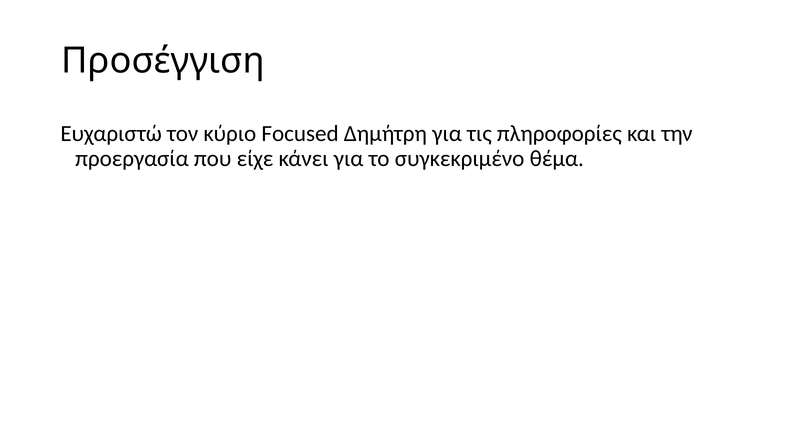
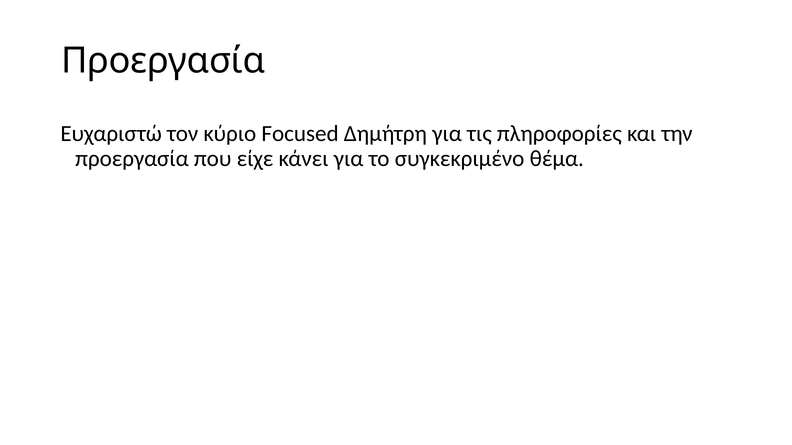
Προσέγγιση: Προσέγγιση -> Προεργασία (163, 61)
